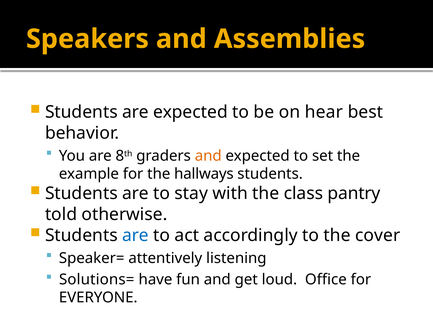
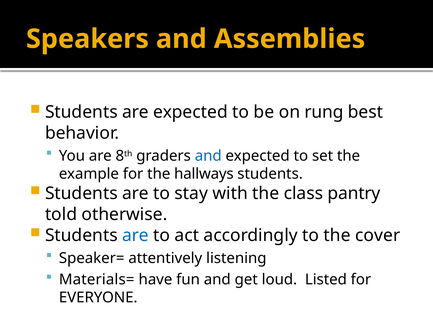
hear: hear -> rung (324, 112)
and colour: orange -> blue (208, 156)
Solutions=: Solutions= -> Materials= (97, 279)
Office: Office -> Listed (326, 279)
